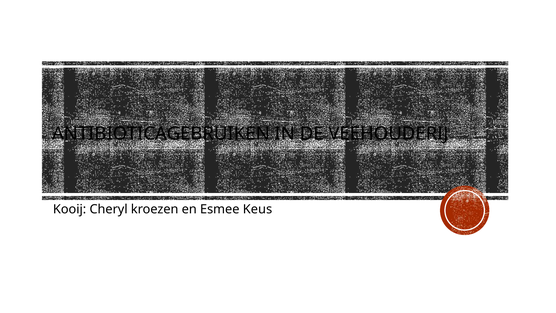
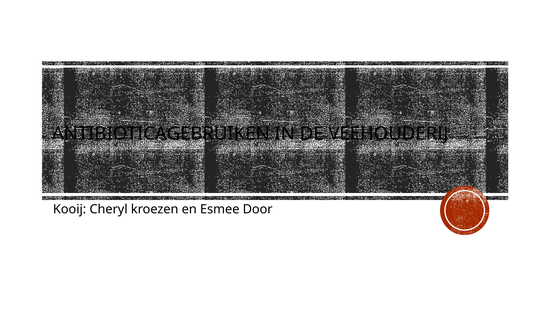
Keus: Keus -> Door (258, 209)
